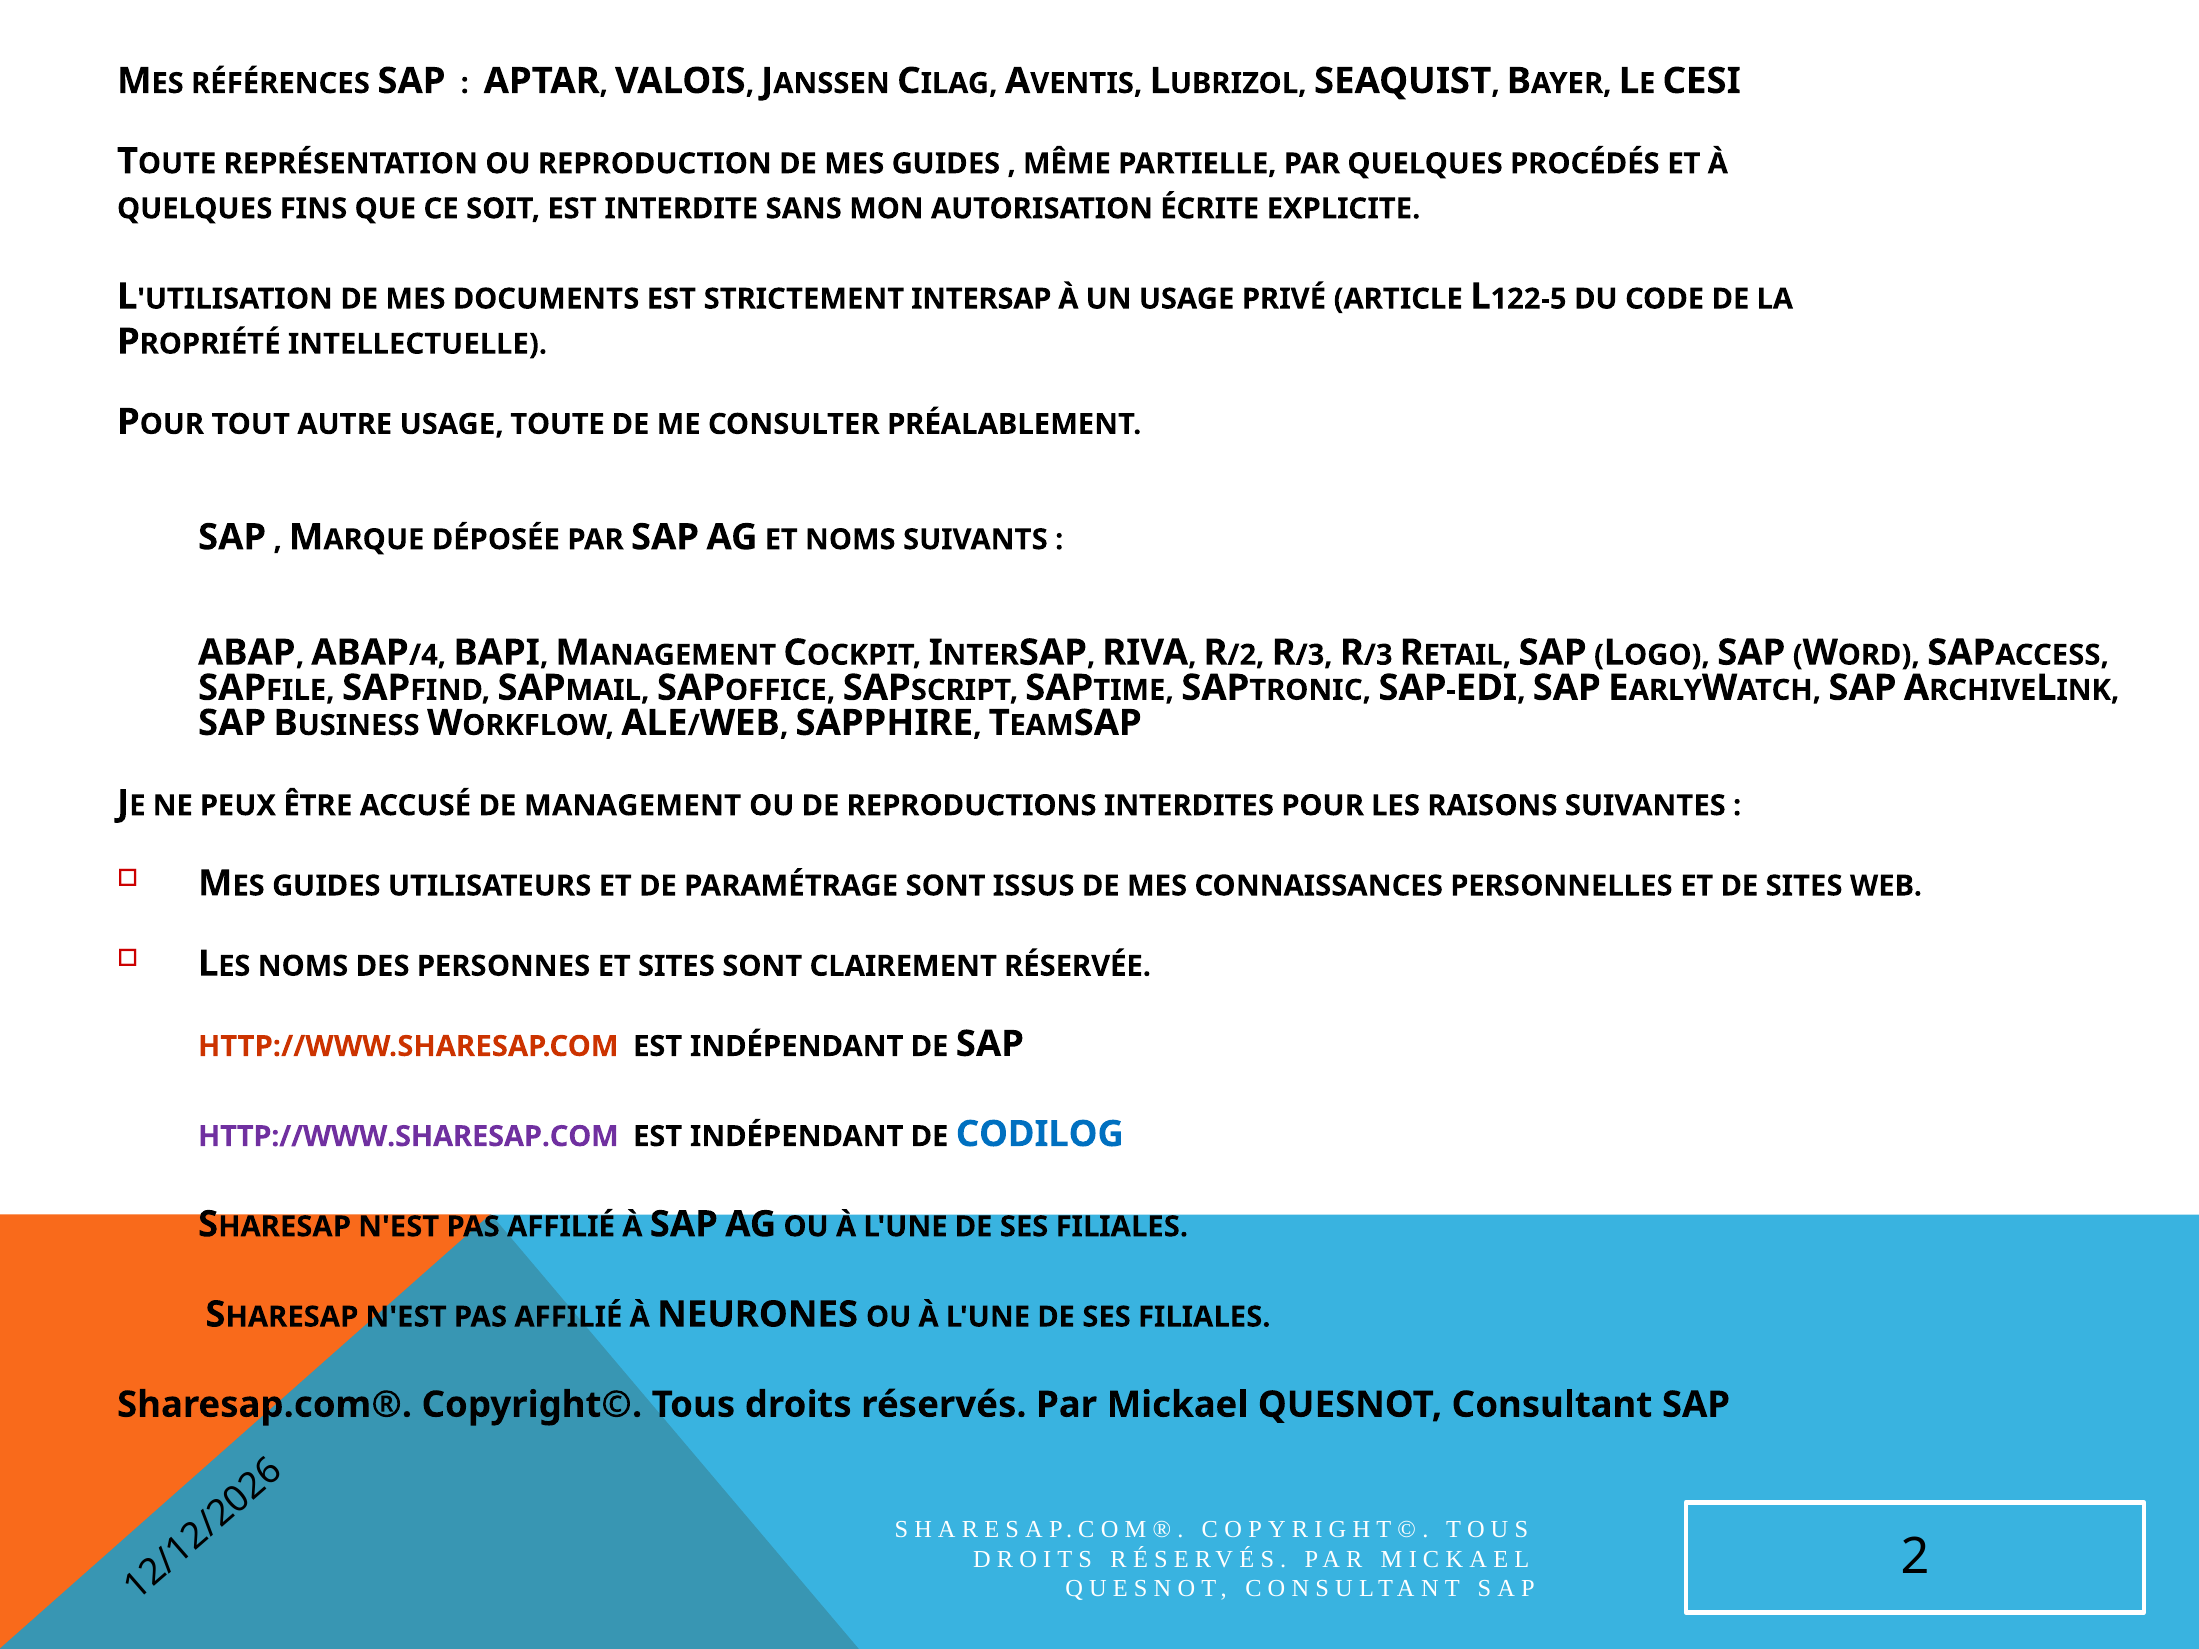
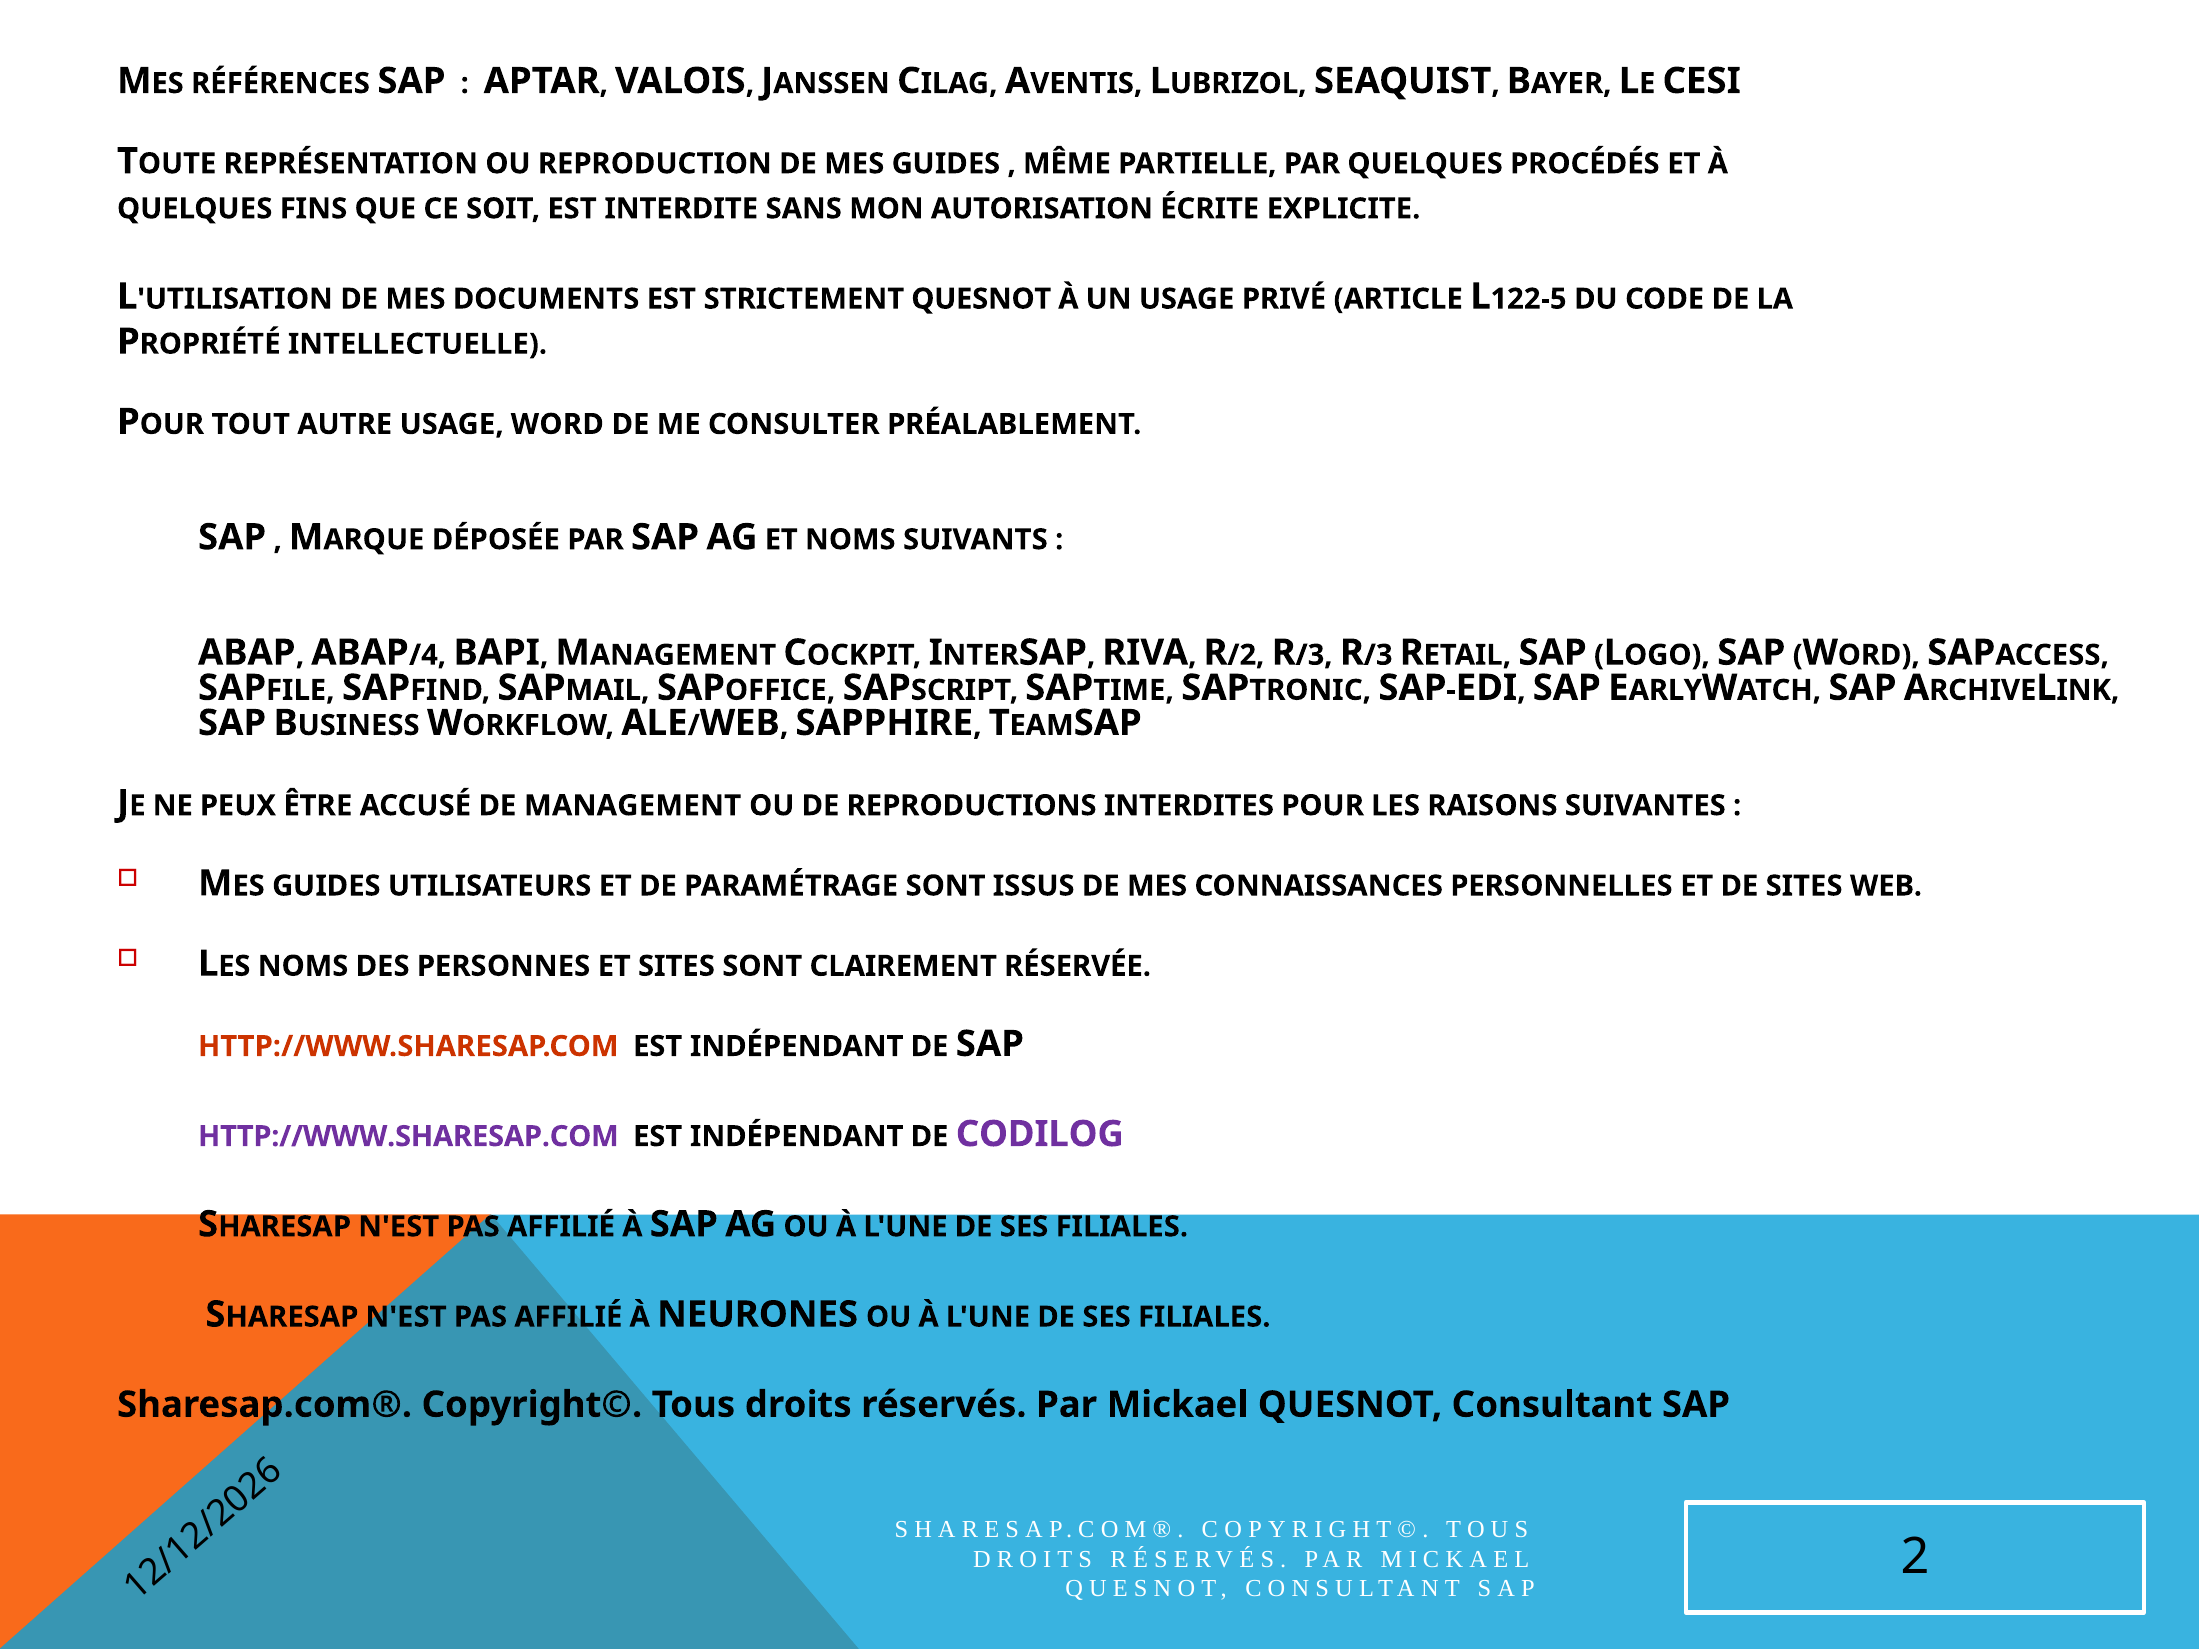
STRICTEMENT INTERSAP: INTERSAP -> QUESNOT (981, 299)
USAGE TOUTE: TOUTE -> WORD (557, 424)
CODILOG colour: blue -> purple (1040, 1134)
